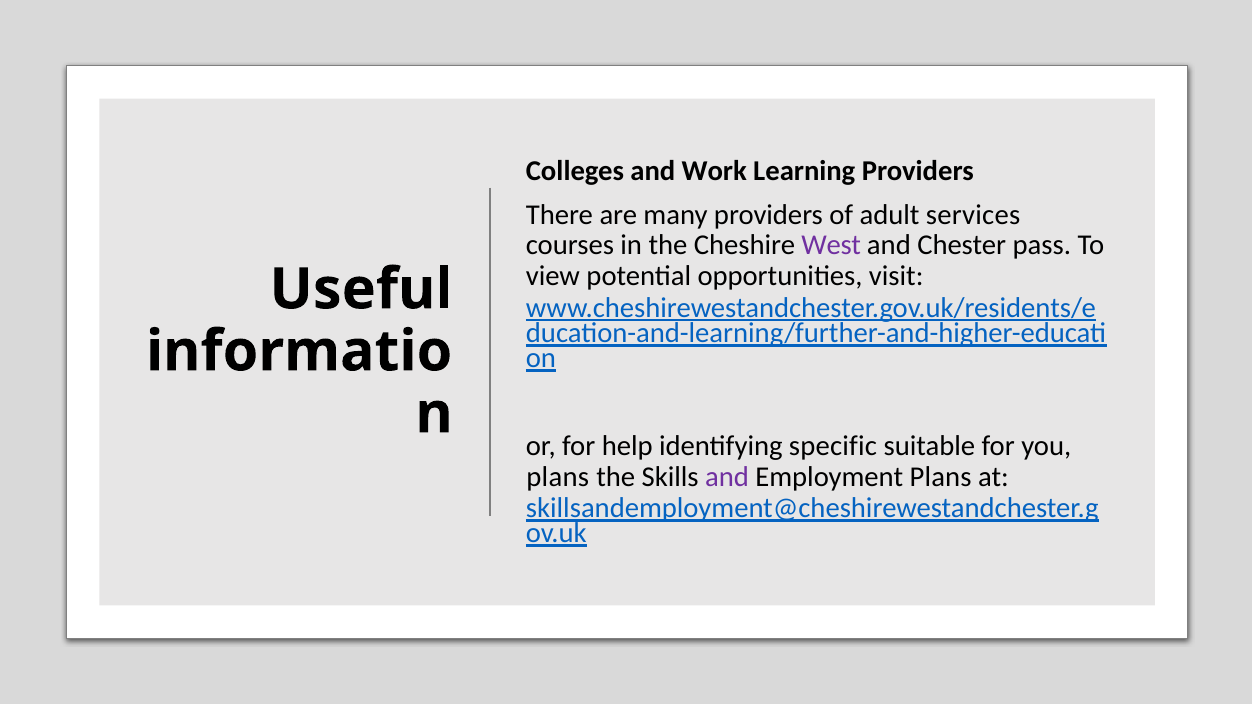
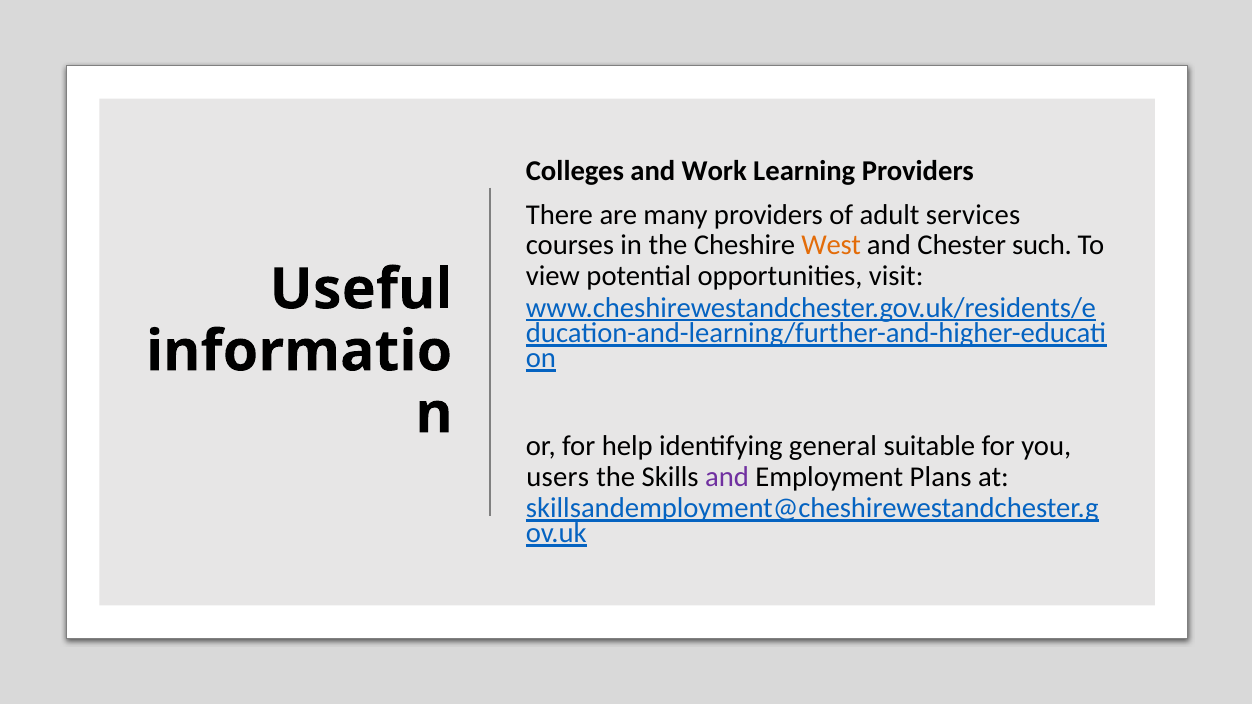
West colour: purple -> orange (831, 246)
pass: pass -> such (1042, 246)
specific: specific -> general (833, 446)
plans: plans -> users (558, 477)
